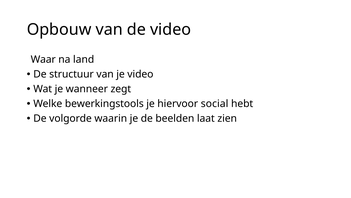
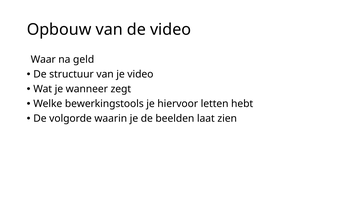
land: land -> geld (84, 59)
social: social -> letten (215, 103)
